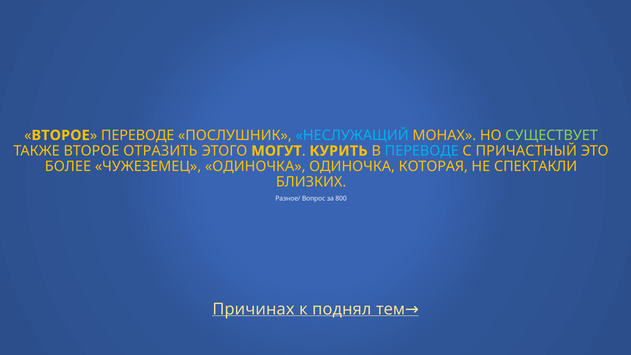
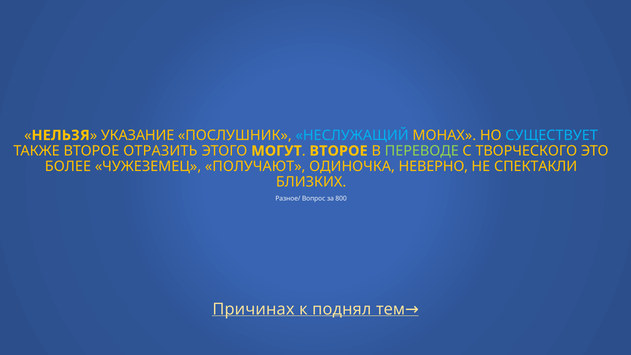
ВТОРОЕ: ВТОРОЕ -> НЕЛЬЗЯ (61, 135)
ПЕРЕВОДЕ: ПЕРЕВОДЕ -> УКАЗАНИЕ (138, 135)
СУЩЕСТВУЕТ colour: light green -> light blue (552, 135)
КУРИТЬ: КУРИТЬ -> ВТОРОЕ (339, 151)
ПЕРЕВОДЕ colour: light blue -> light green (422, 151)
ПРИЧАСТНЫЙ: ПРИЧАСТНЫЙ -> ТВОРЧЕСКОГО (526, 151)
ЧУЖЕЗЕМЕЦ ОДИНОЧКА: ОДИНОЧКА -> ПОЛУЧАЮТ (255, 167)
КОТОРАЯ: КОТОРАЯ -> НЕВЕРНО (433, 167)
